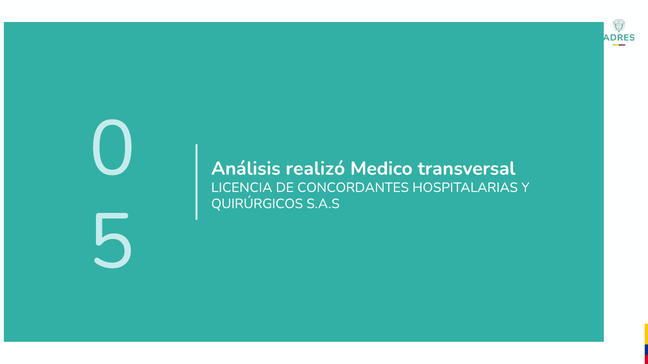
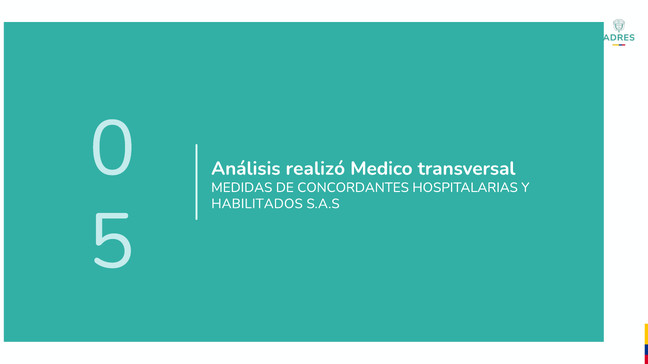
LICENCIA: LICENCIA -> MEDIDAS (242, 188)
QUIRÚRGICOS: QUIRÚRGICOS -> HABILITADOS (257, 204)
